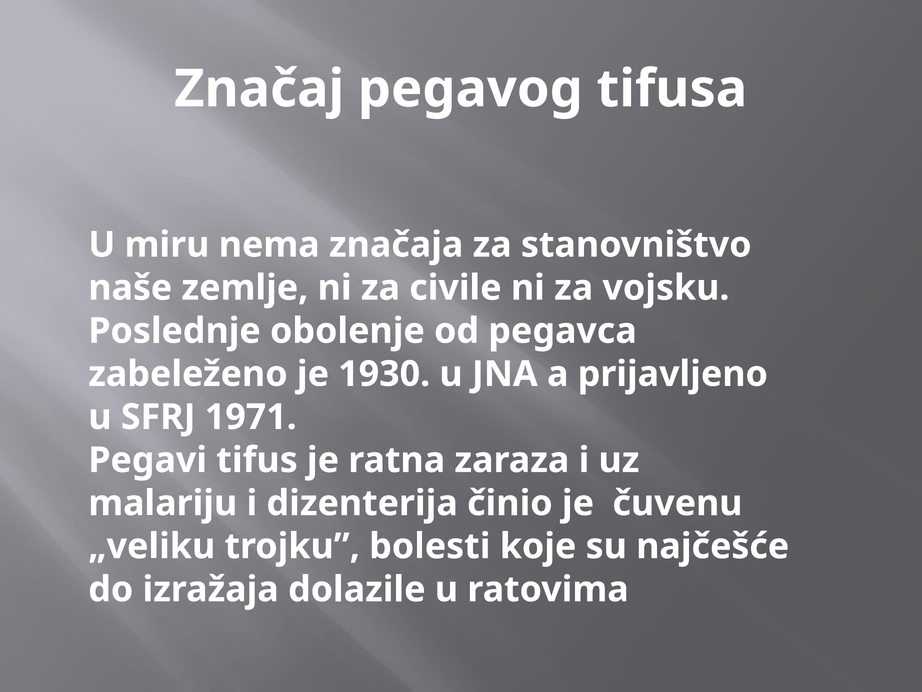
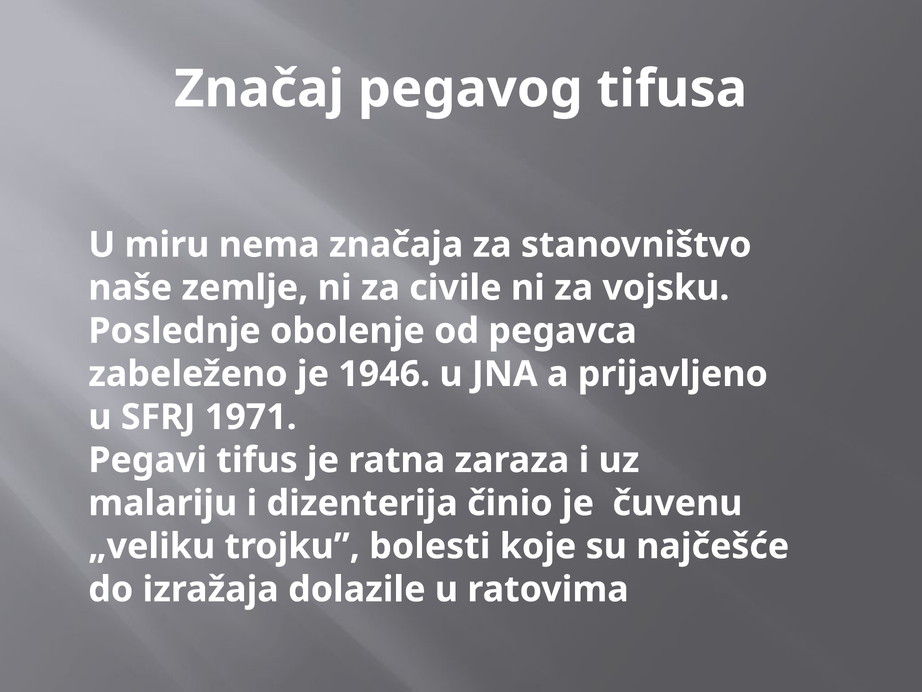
1930: 1930 -> 1946 (384, 374)
